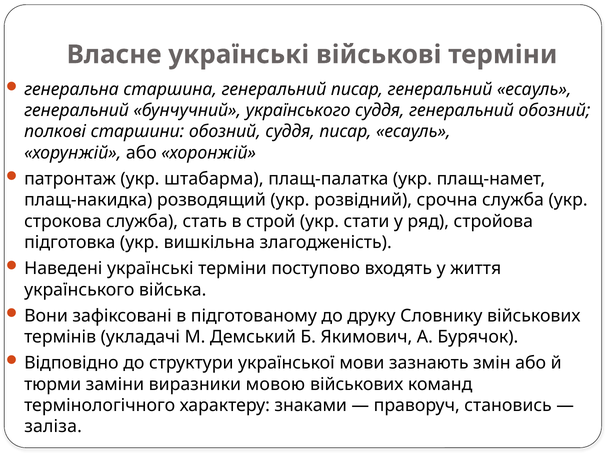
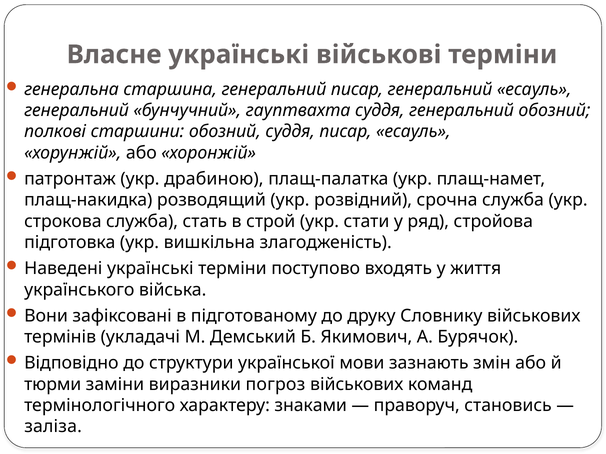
бунчучний українського: українського -> гауптвахта (298, 111)
штабарма: штабарма -> драбиною (214, 179)
мовою: мовою -> погроз (275, 385)
